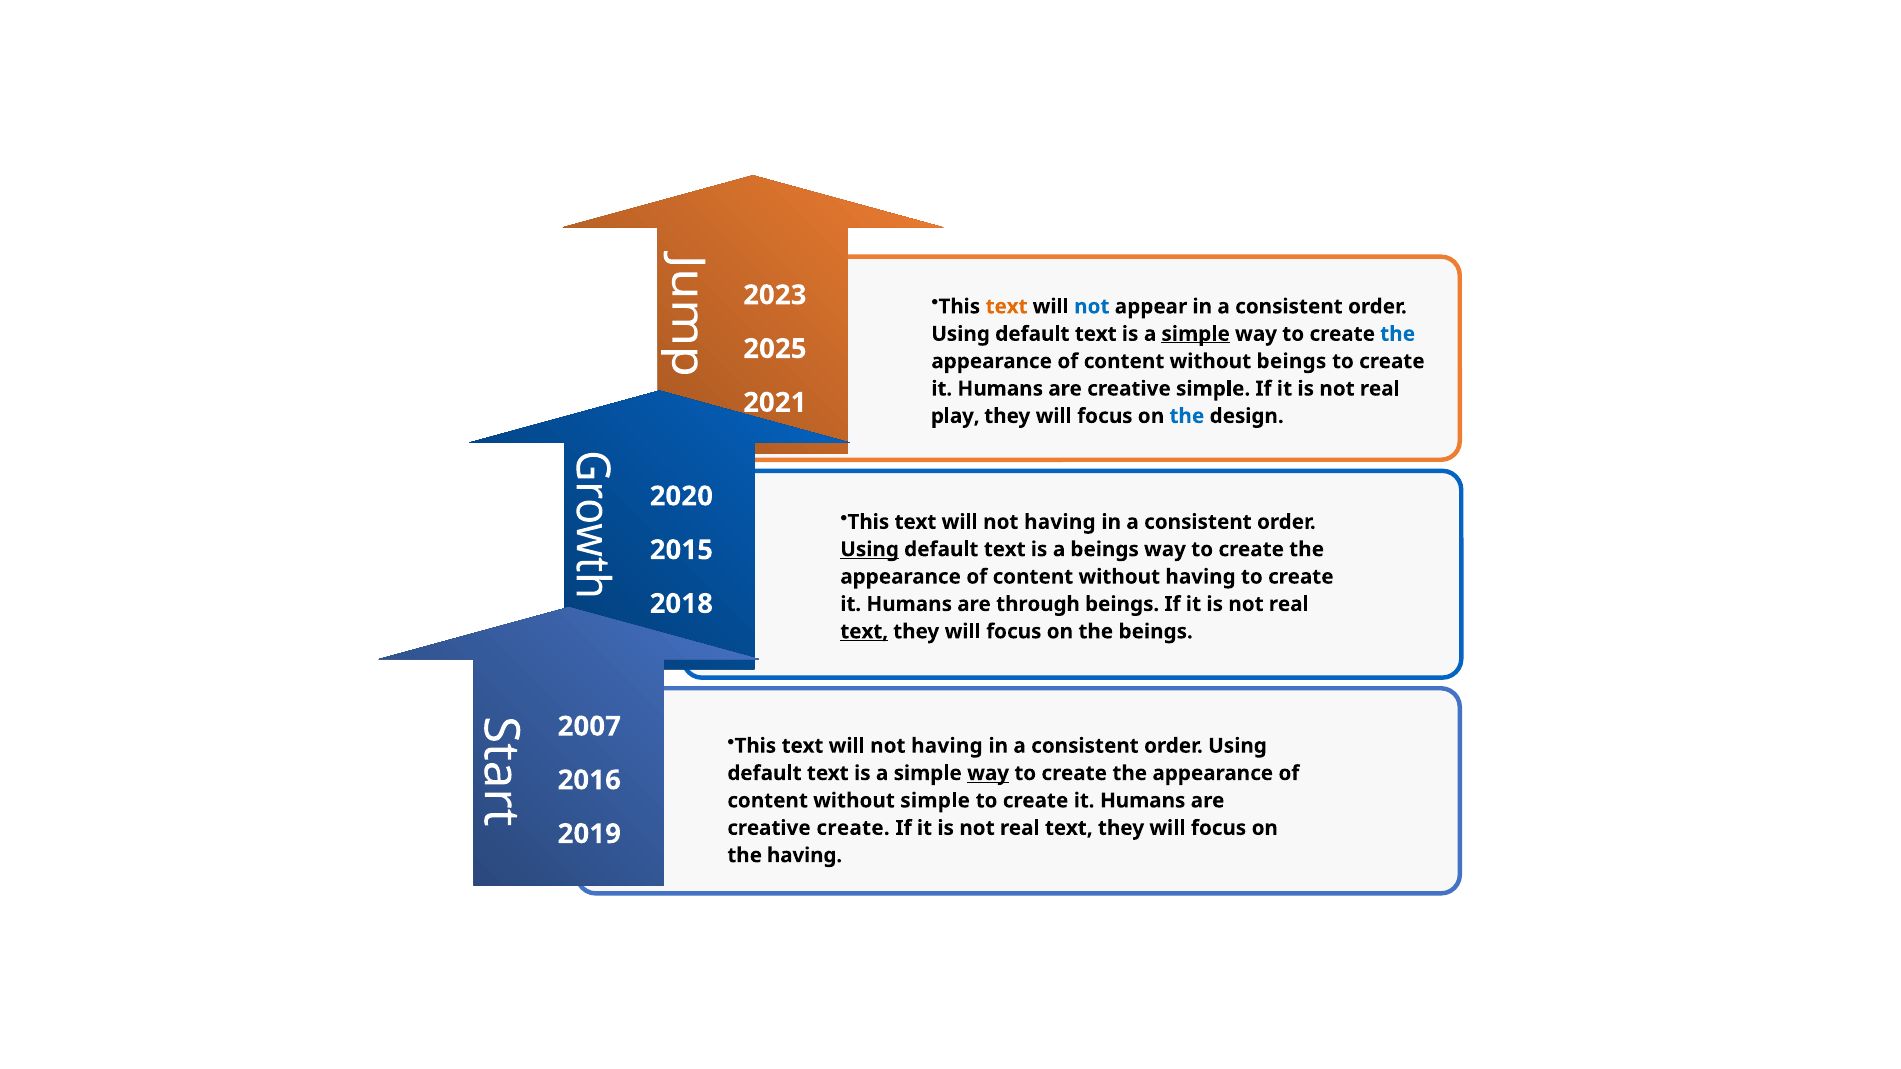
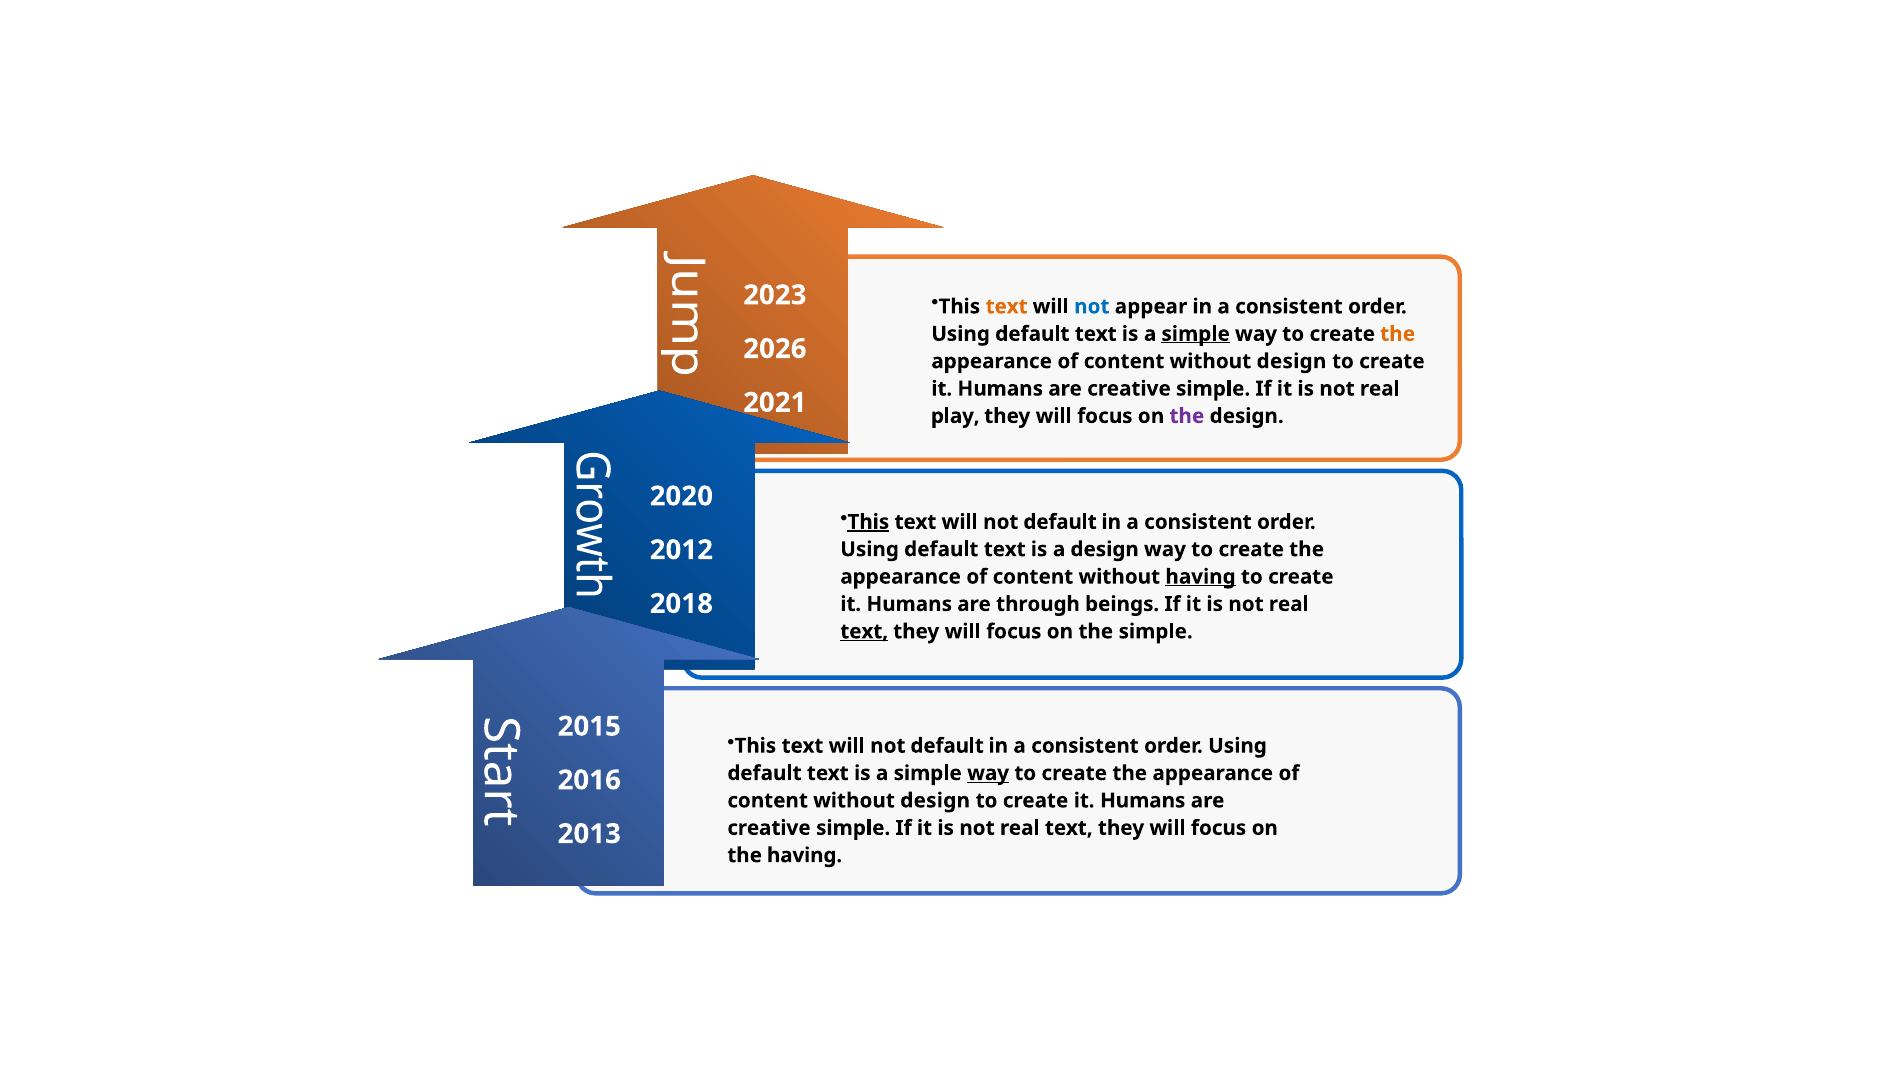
the colour: blue -> orange (1398, 334)
2025: 2025 -> 2026 (775, 349)
beings: beings -> design (1291, 361)
the colour: blue -> purple (1187, 416)
This underline: none -> present (868, 522)
having: having -> default (1060, 522)
2015: 2015 -> 2012 (681, 550)
Using underline: present -> none (870, 550)
a beings: beings -> design (1105, 550)
having underline: none -> present (1201, 577)
the beings: beings -> simple (1156, 632)
2007: 2007 -> 2015 (589, 727)
having: having -> default (947, 746)
simple: simple -> design (935, 801)
create: create -> simple (853, 828)
2019: 2019 -> 2013 (589, 834)
